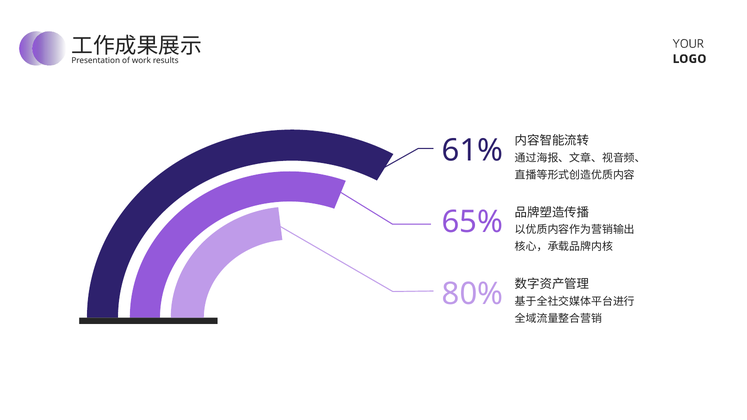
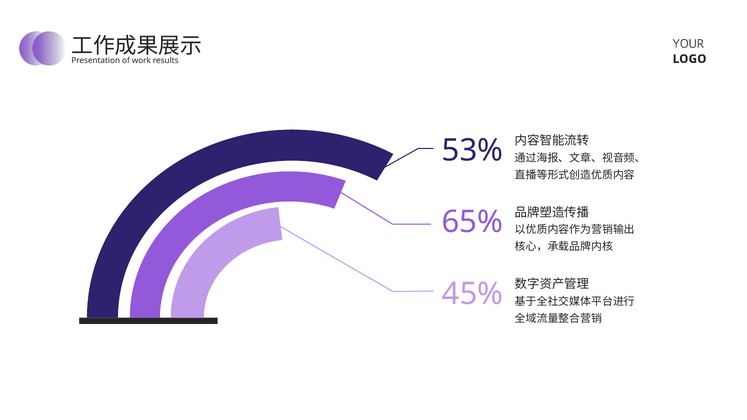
61%: 61% -> 53% (472, 151)
80%: 80% -> 45% (472, 294)
